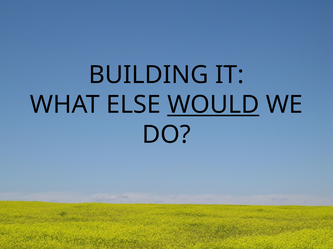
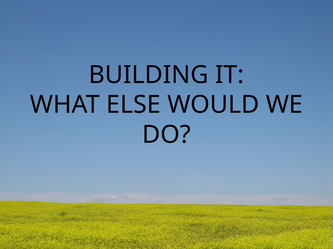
WOULD underline: present -> none (213, 105)
